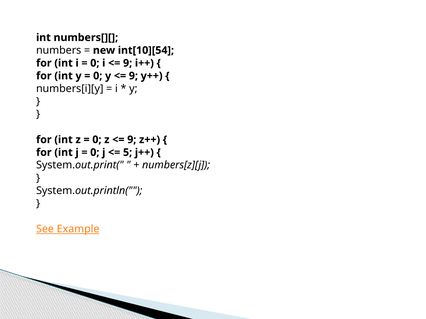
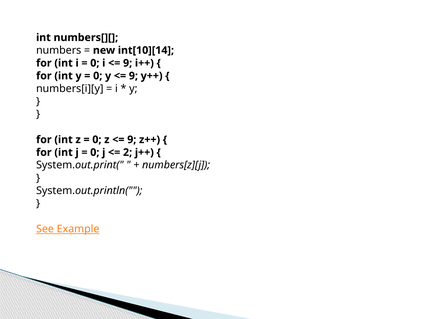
int[10][54: int[10][54 -> int[10][14 (146, 50)
5: 5 -> 2 (128, 153)
